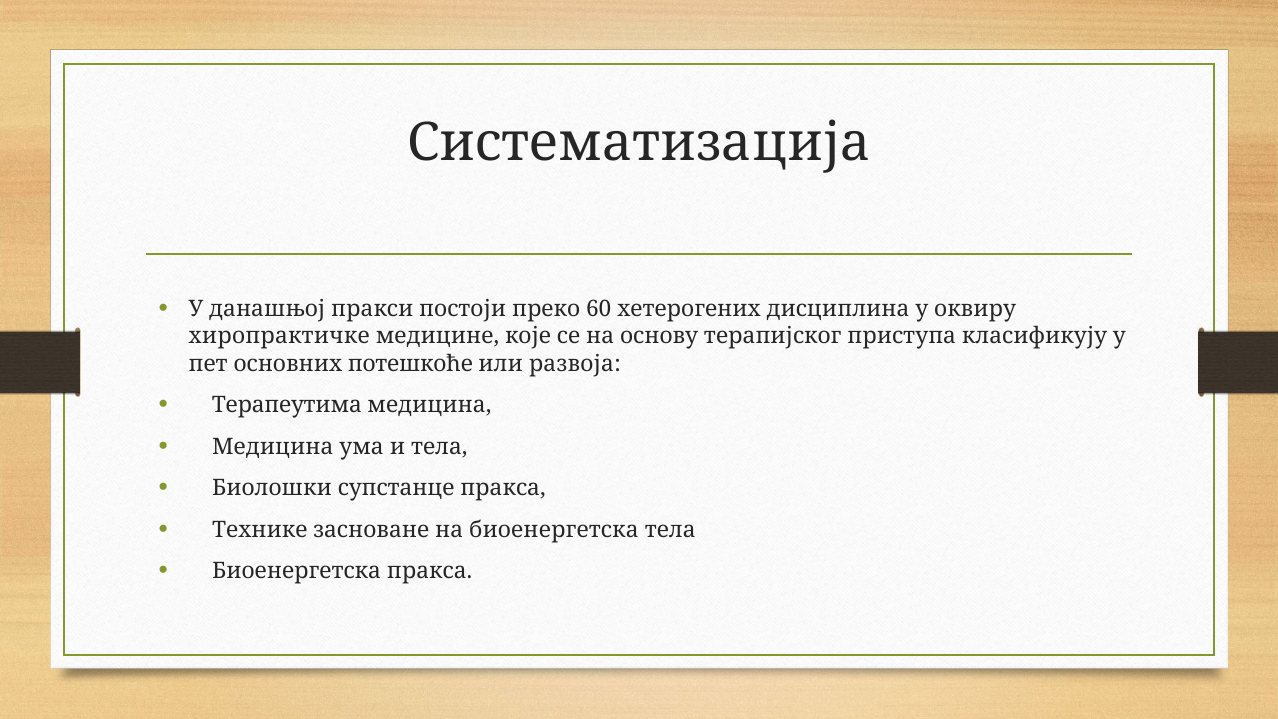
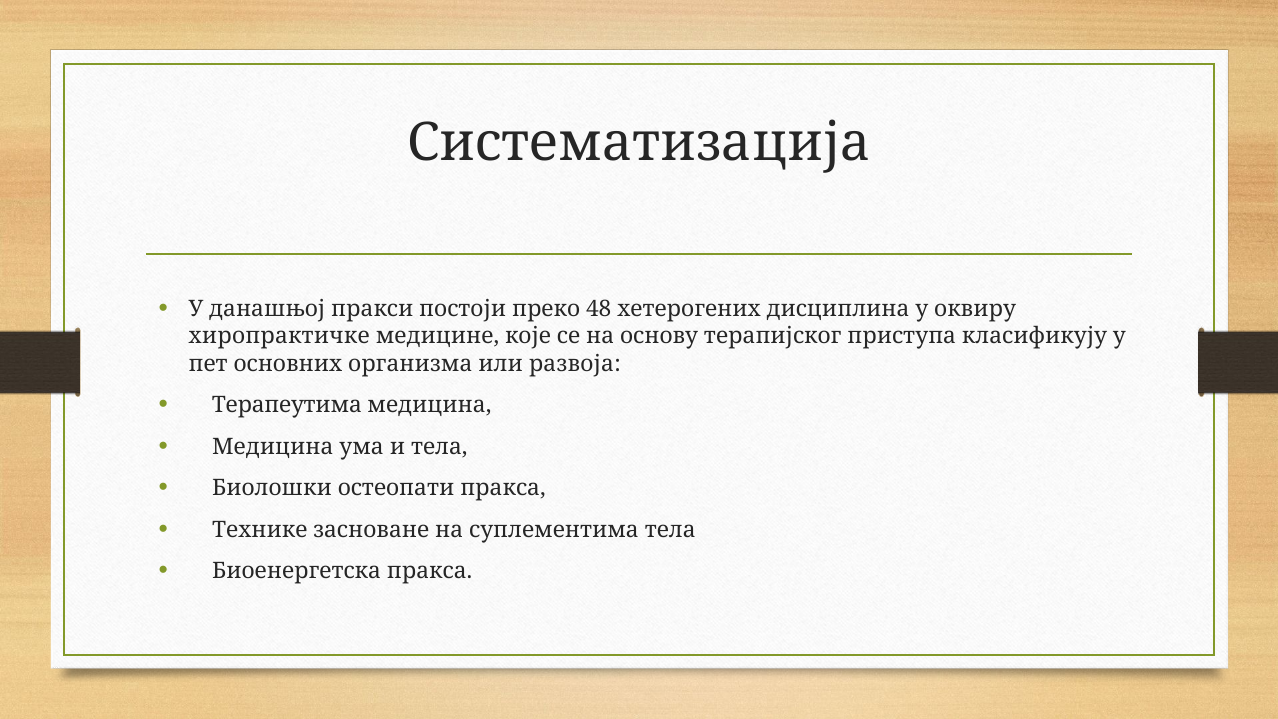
60: 60 -> 48 (599, 309)
потешкоће: потешкоће -> организма (410, 363)
супстанце: супстанце -> остеопати (396, 488)
на биоенергетска: биоенергетска -> суплементима (554, 530)
